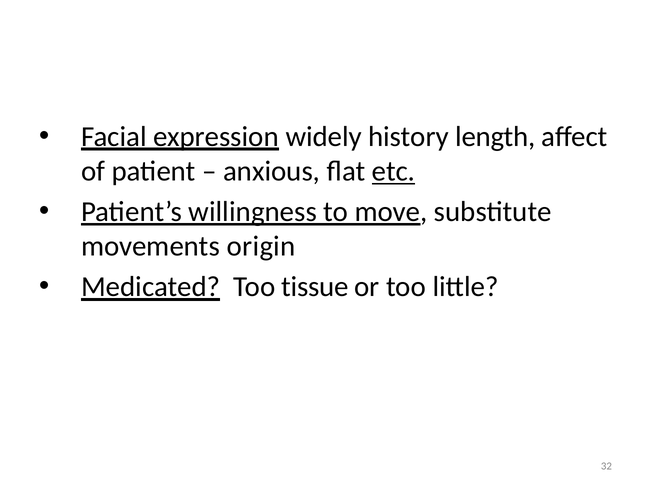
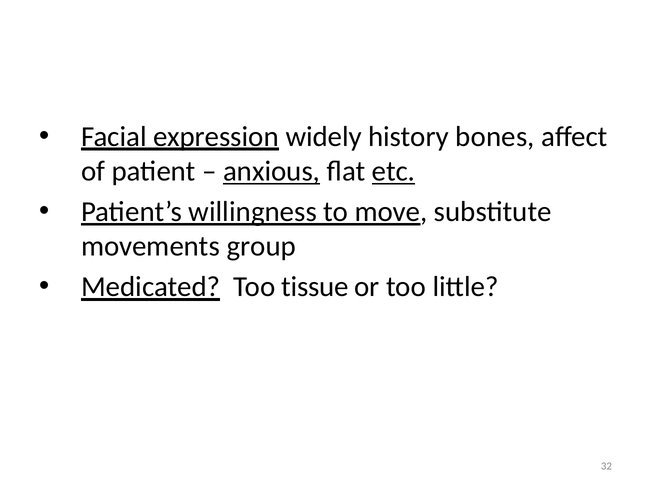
length: length -> bones (495, 137)
anxious underline: none -> present (272, 171)
origin: origin -> group (261, 247)
